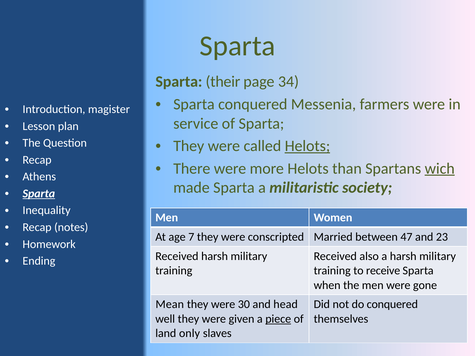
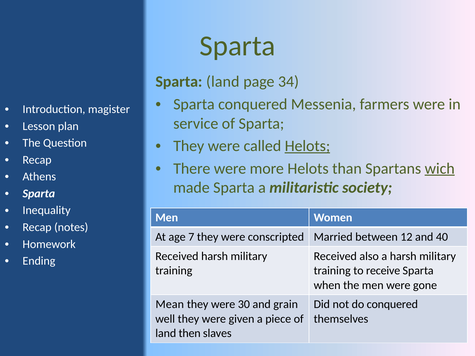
Sparta their: their -> land (223, 82)
Sparta underline: present -> none (39, 194)
47: 47 -> 12 (406, 237)
23: 23 -> 40 (442, 237)
head: head -> grain (286, 305)
piece underline: present -> none (278, 319)
only: only -> then (190, 334)
